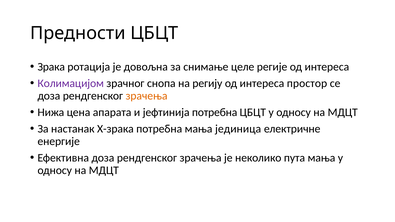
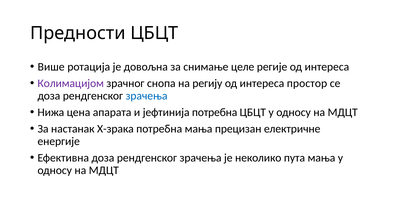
Зрака: Зрака -> Више (51, 67)
зрачења colour: orange -> blue (147, 96)
јединица: јединица -> прецизан (238, 129)
